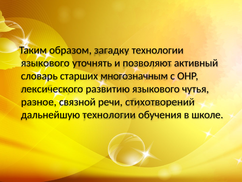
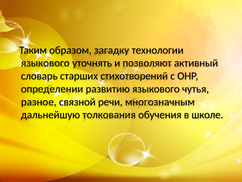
многозначным: многозначным -> стихотворений (134, 76)
лексического: лексического -> определении (52, 89)
стихотворений: стихотворений -> многозначным (160, 102)
дальнейшую технологии: технологии -> толкования (109, 114)
